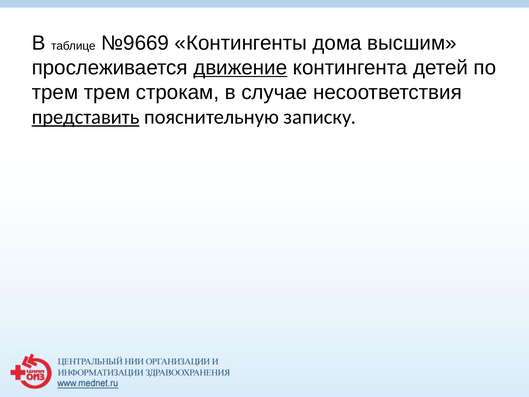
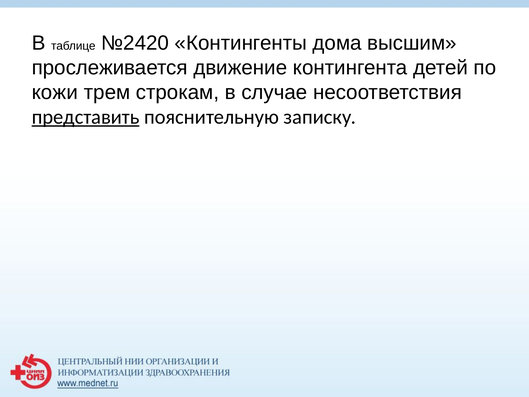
№9669: №9669 -> №2420 (135, 43)
движение underline: present -> none (240, 68)
трем: трем -> кожи (55, 92)
